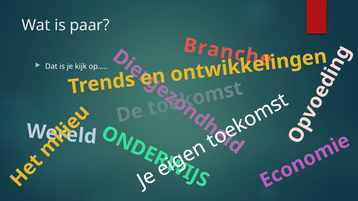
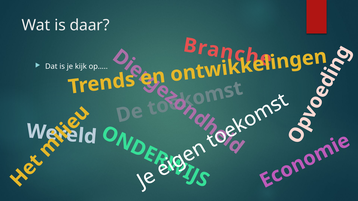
paar: paar -> daar (90, 25)
